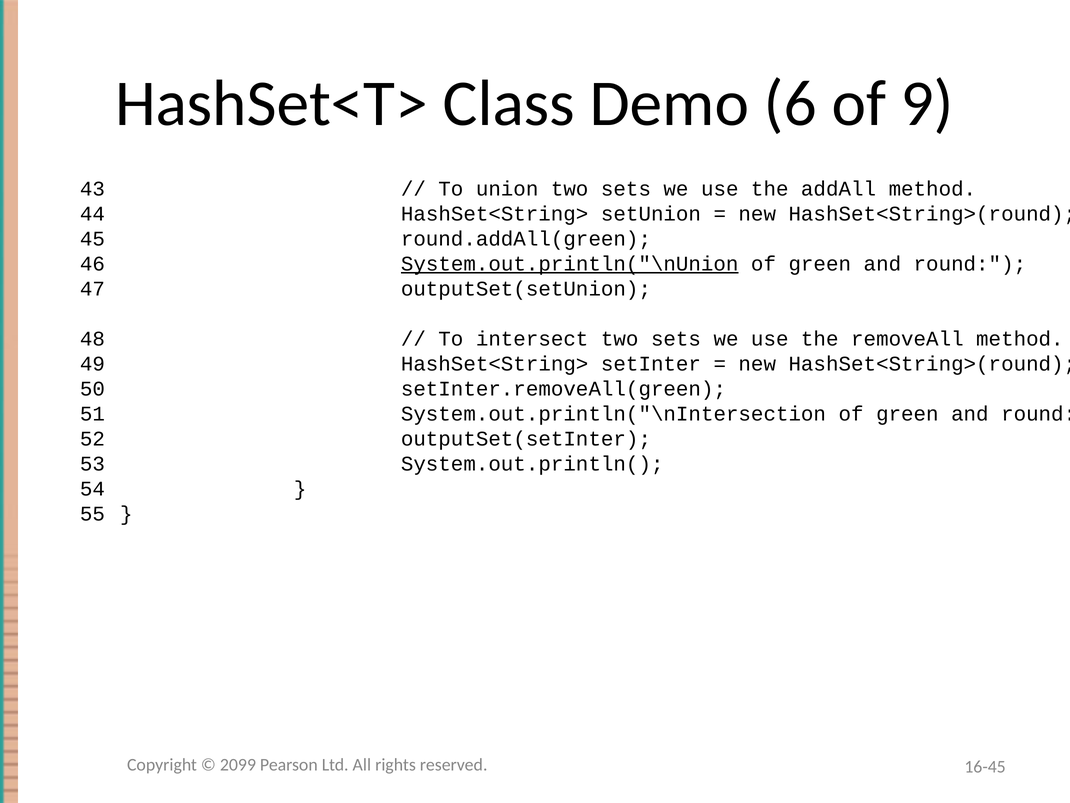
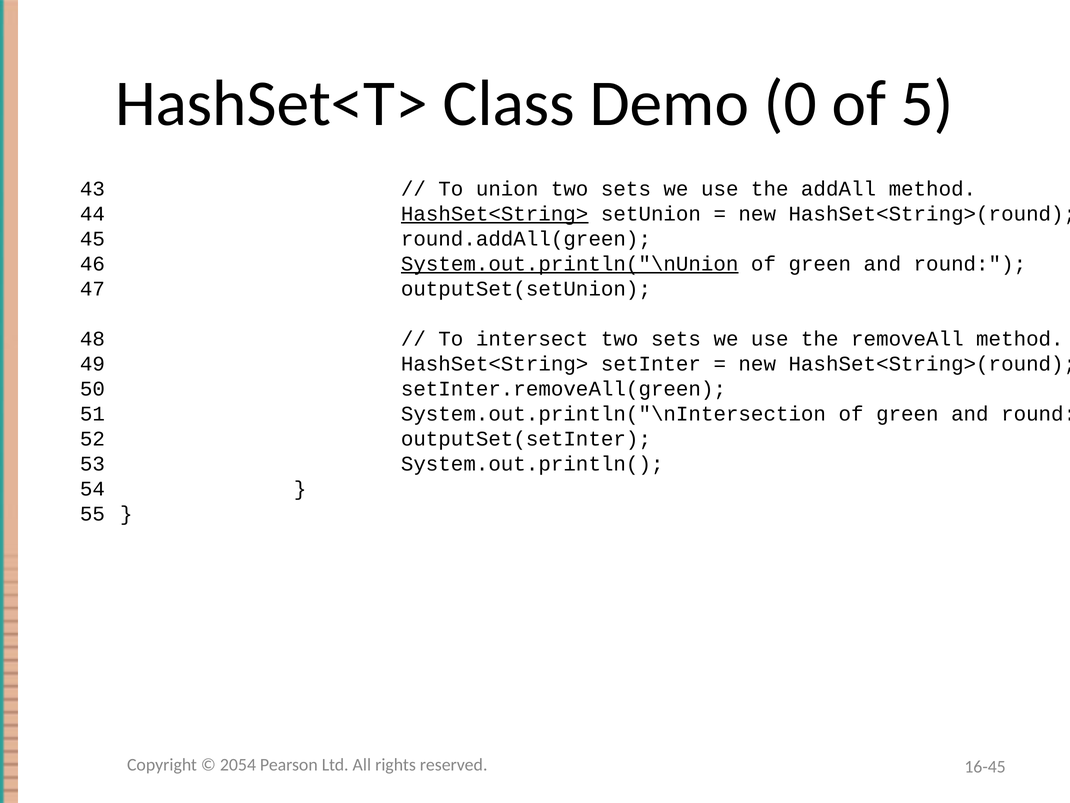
6: 6 -> 0 (790, 104)
9: 9 -> 5 (927, 104)
HashSet<String> underline: none -> present (495, 214)
2099: 2099 -> 2054 (238, 764)
